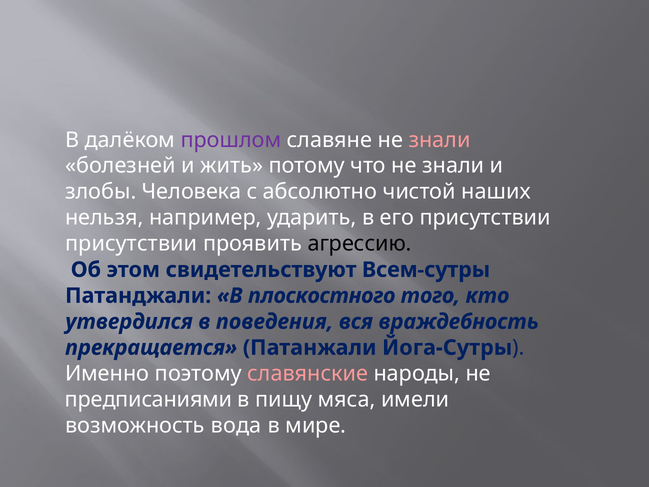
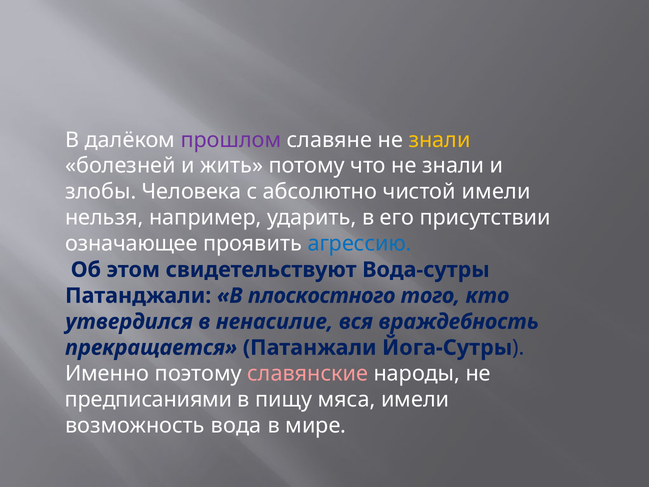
знали colour: pink -> yellow (440, 140)
чистой наших: наших -> имели (496, 192)
присутствии: присутствии -> означающее (131, 244)
агрессию colour: black -> blue (360, 244)
Всем-сутры: Всем-сутры -> Вода-сутры (426, 270)
поведения: поведения -> ненасилие (275, 322)
